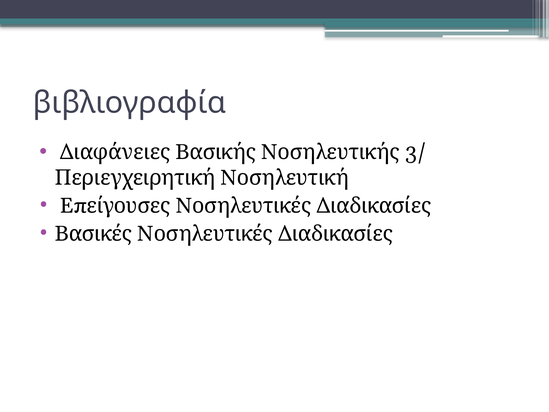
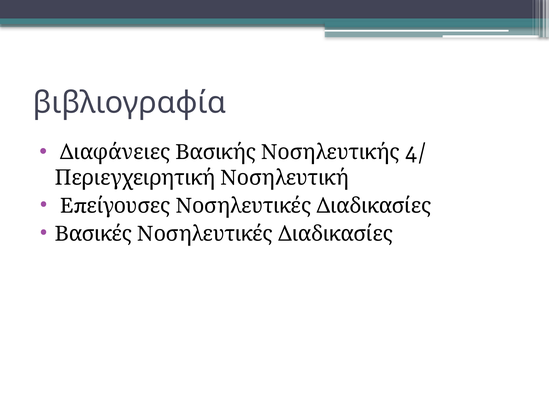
3/: 3/ -> 4/ (416, 152)
